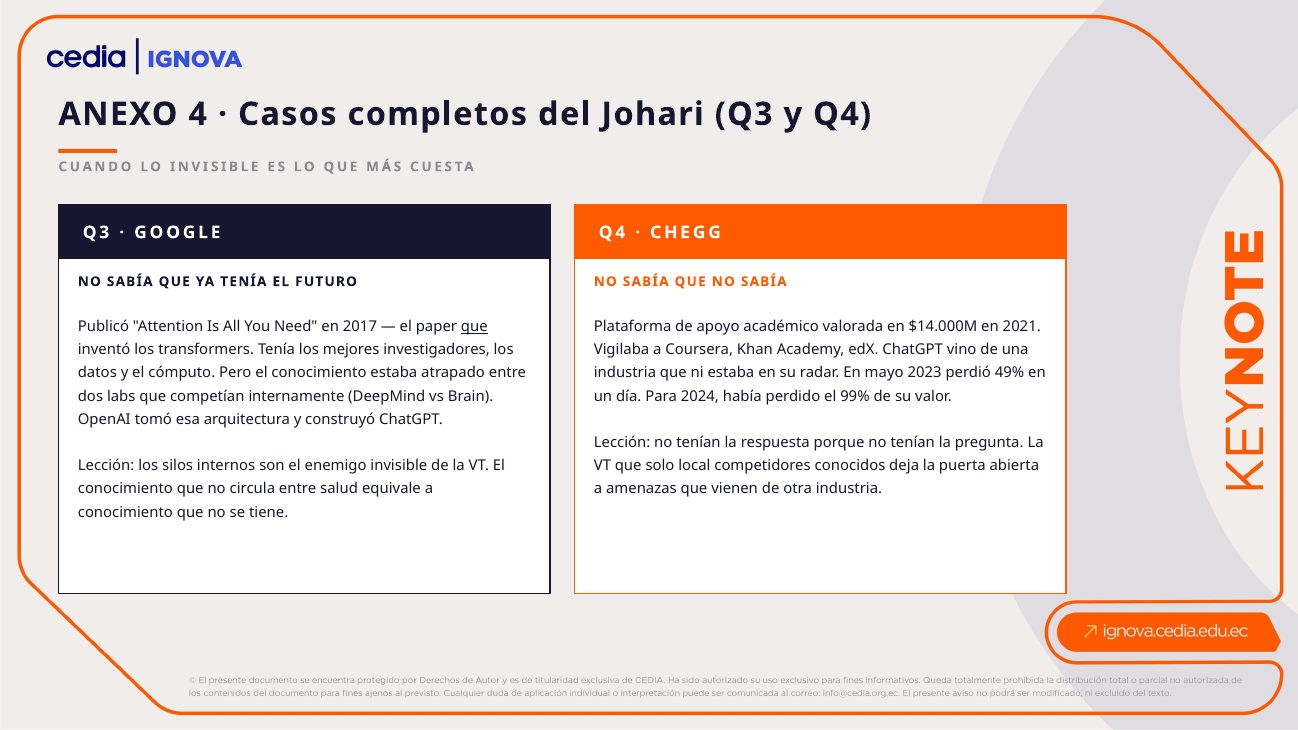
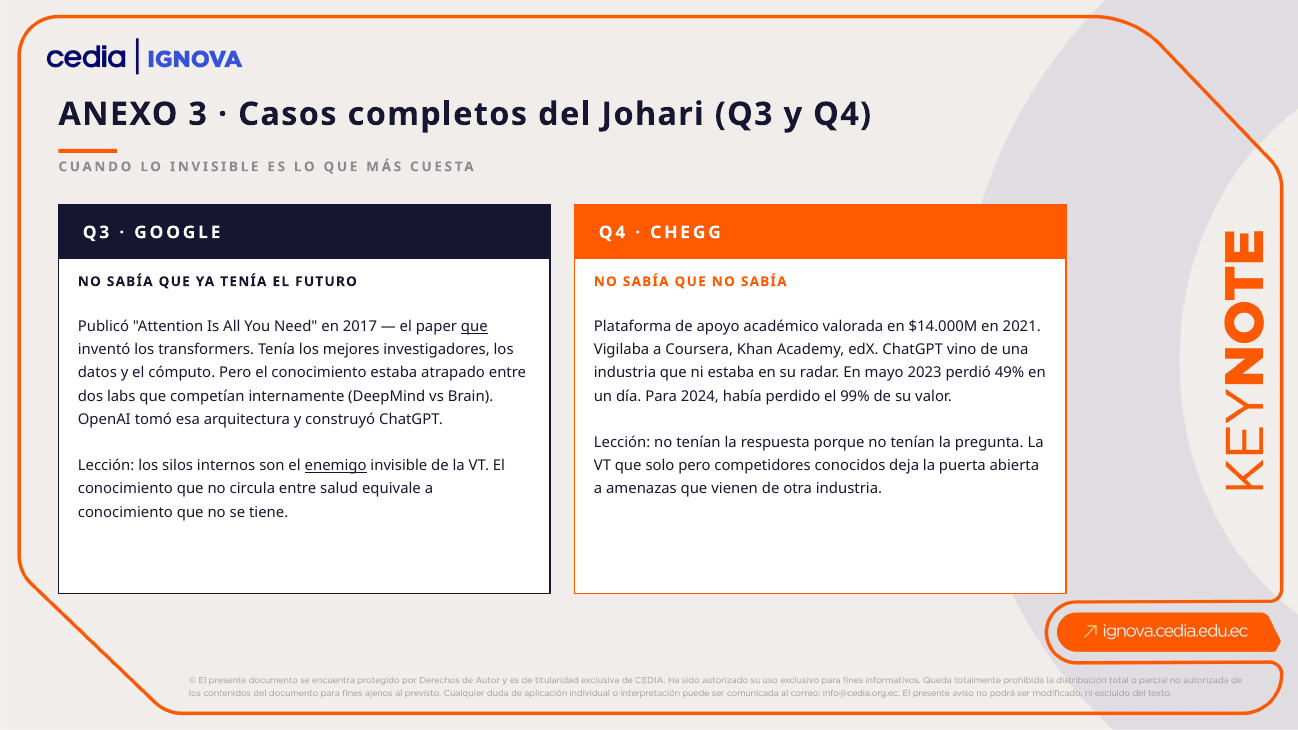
4: 4 -> 3 (198, 114)
enemigo underline: none -> present (336, 466)
solo local: local -> pero (694, 466)
